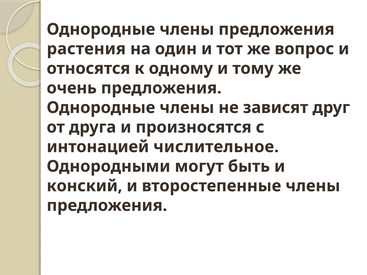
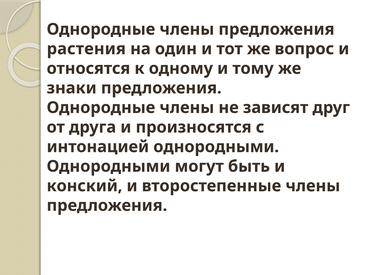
очень: очень -> знаки (72, 88)
интонацией числительное: числительное -> однородными (216, 147)
